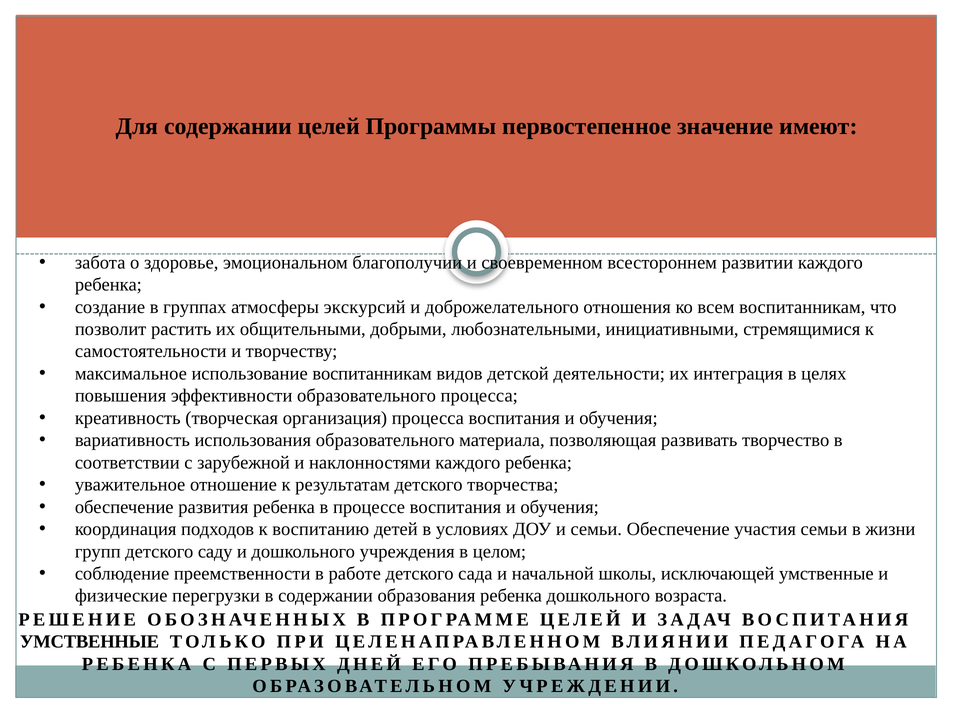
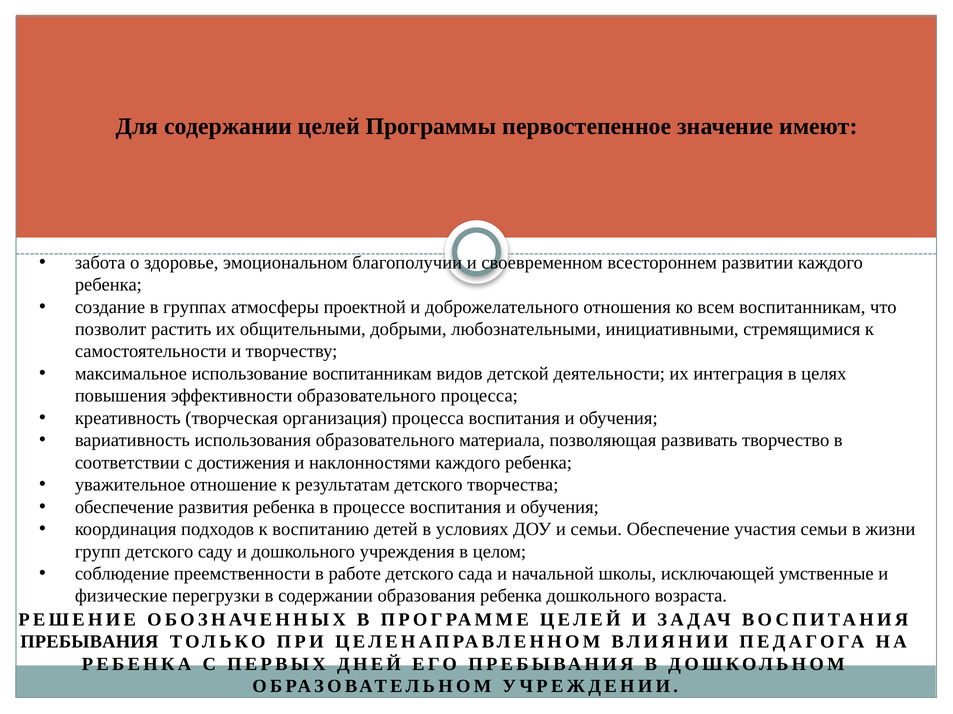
экскурсий: экскурсий -> проектной (365, 307)
зарубежной: зарубежной -> достижения (244, 463)
УМСТВЕННЫЕ: УМСТВЕННЫЕ -> ПРЕБЫВАНИЯ (89, 642)
